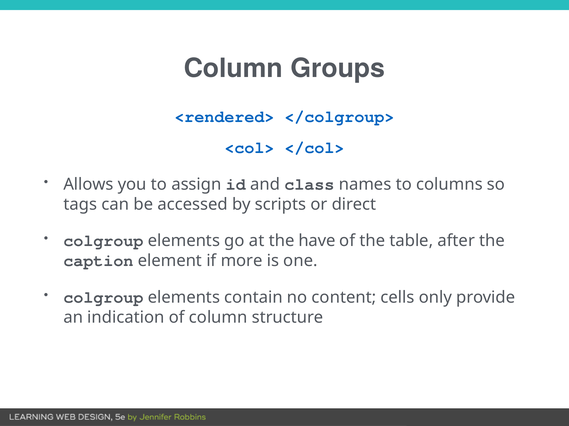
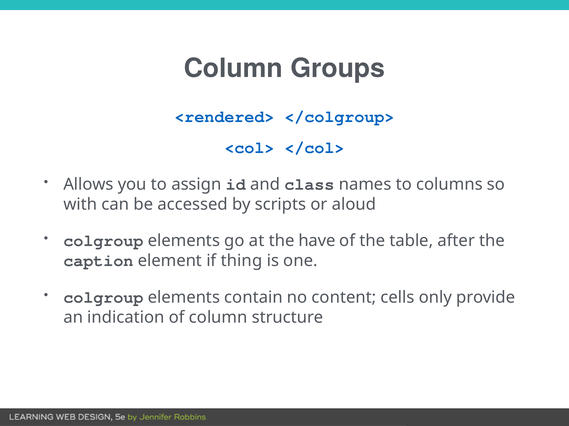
tags: tags -> with (80, 205)
direct: direct -> aloud (354, 205)
more: more -> thing (241, 261)
